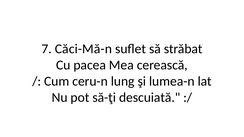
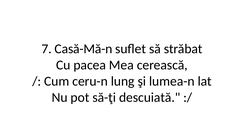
Căci-Mă-n: Căci-Mă-n -> Casă-Mă-n (84, 49)
